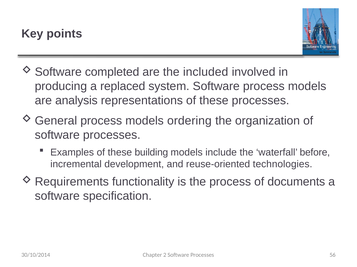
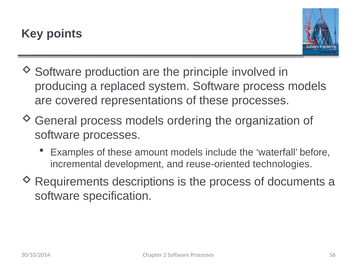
completed: completed -> production (112, 72)
included: included -> principle (206, 72)
analysis: analysis -> covered (76, 101)
building: building -> amount (151, 153)
functionality: functionality -> descriptions (143, 182)
